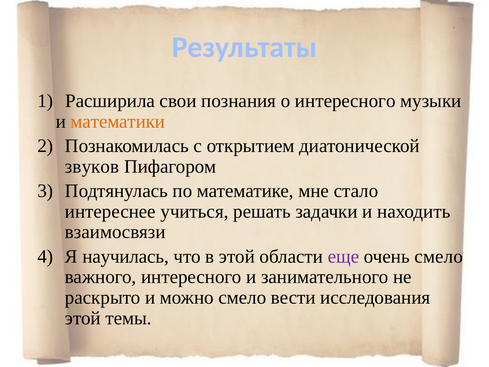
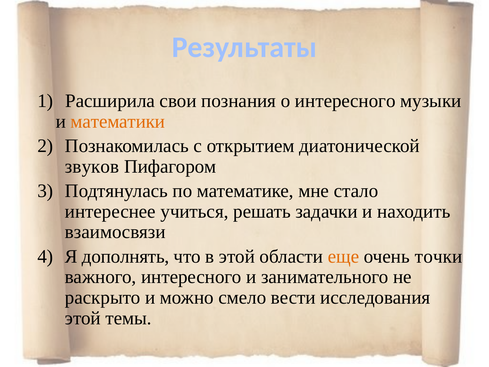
научилась: научилась -> дополнять (126, 256)
еще colour: purple -> orange (343, 256)
очень смело: смело -> точки (439, 256)
